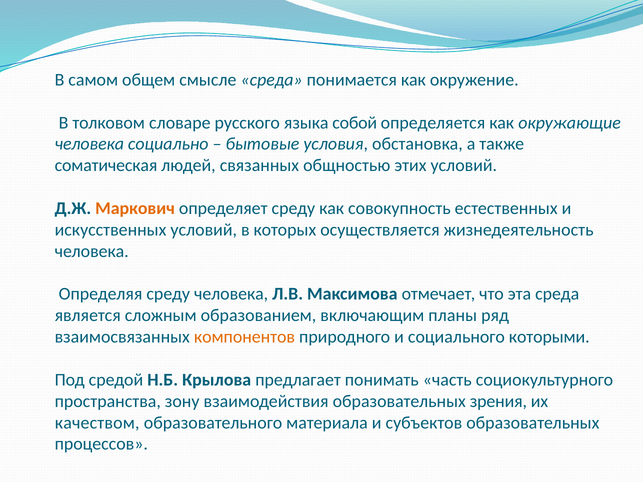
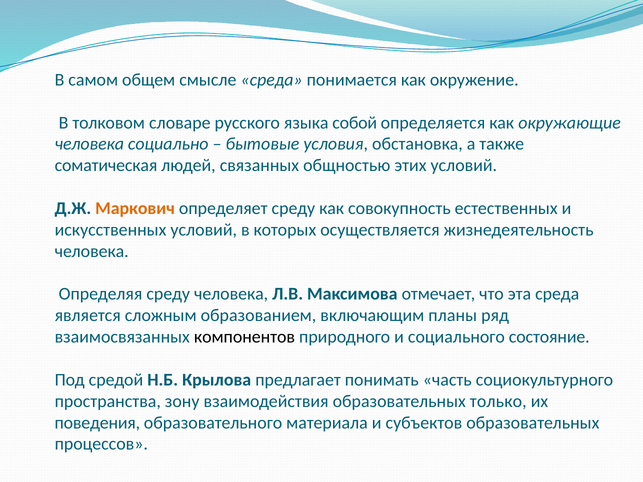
компонентов colour: orange -> black (244, 337)
которыми: которыми -> состояние (549, 337)
зрения: зрения -> только (498, 401)
качеством: качеством -> поведения (97, 423)
